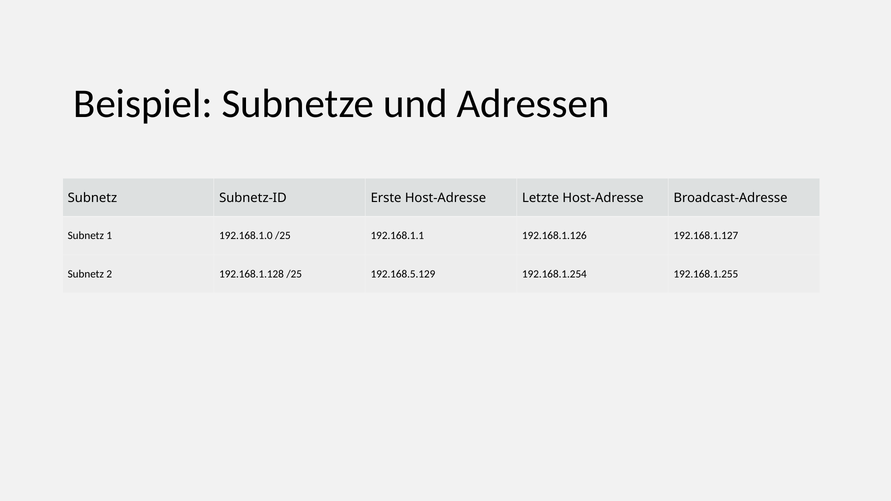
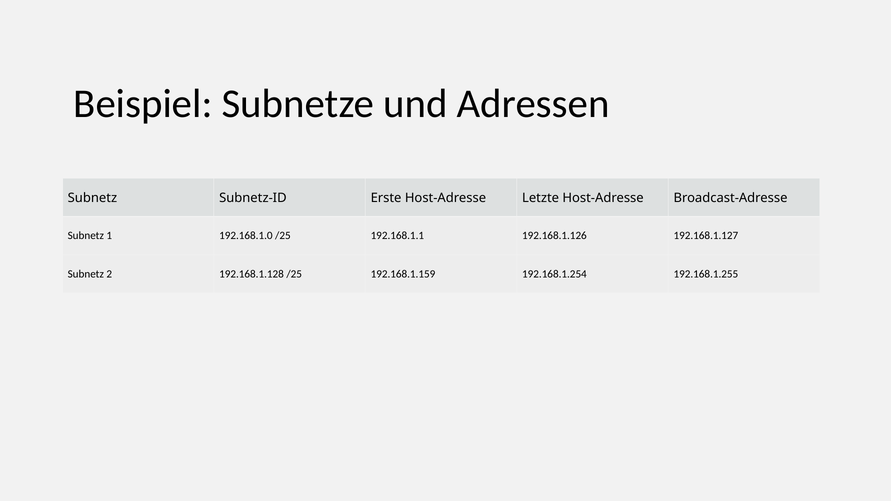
192.168.5.129: 192.168.5.129 -> 192.168.1.159 (403, 274)
